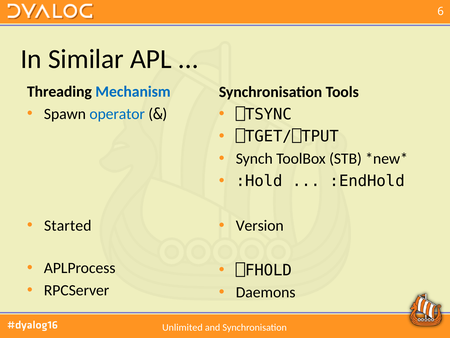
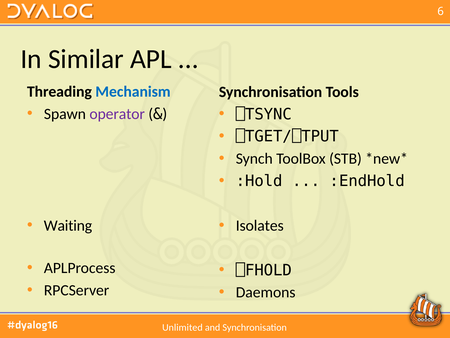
operator colour: blue -> purple (117, 114)
Started: Started -> Waiting (68, 225)
Version: Version -> Isolates (260, 225)
